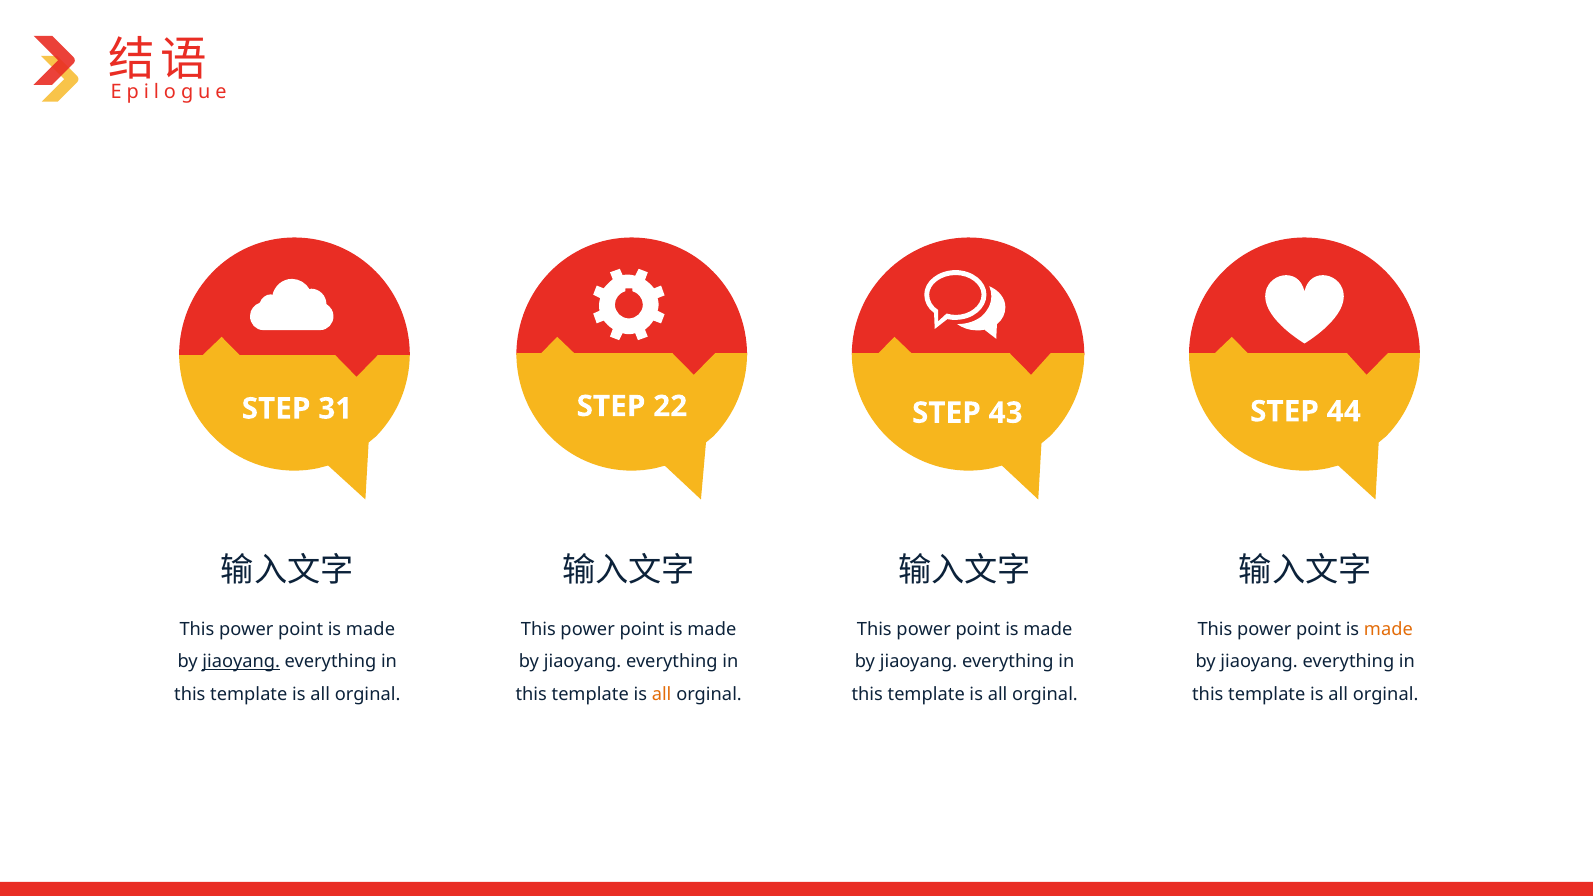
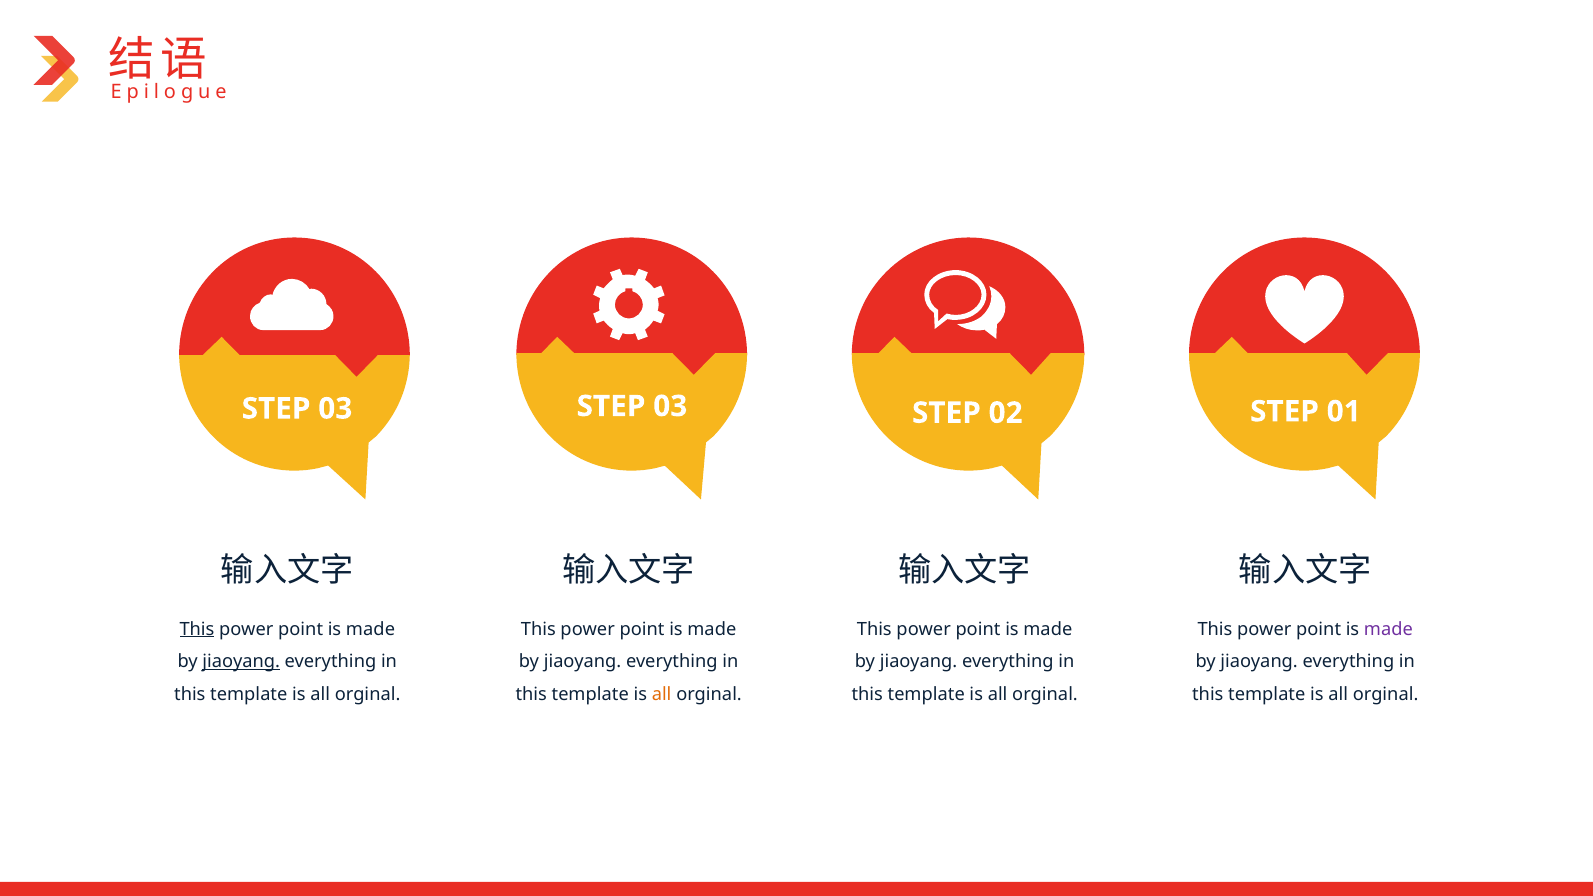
31: 31 -> 03 (335, 409)
22: 22 -> 03 (670, 406)
43: 43 -> 02 (1006, 413)
44: 44 -> 01 (1344, 412)
This underline: none -> present (197, 629)
made colour: orange -> purple (1388, 629)
